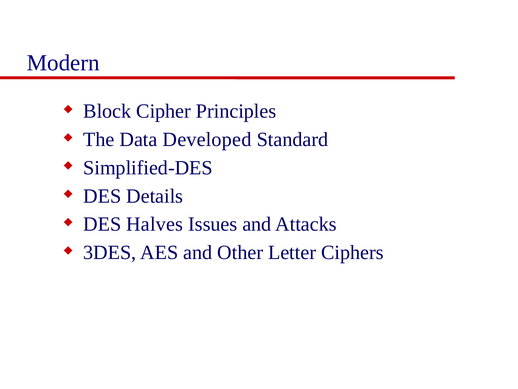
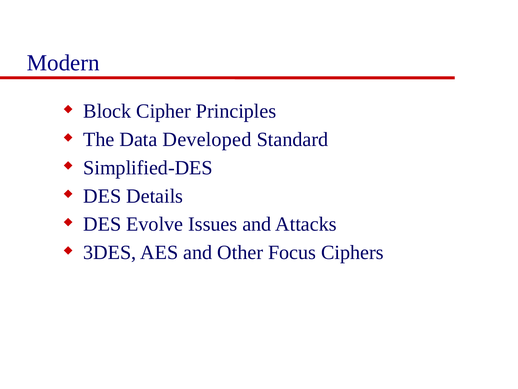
Halves: Halves -> Evolve (155, 224)
Letter: Letter -> Focus (292, 252)
